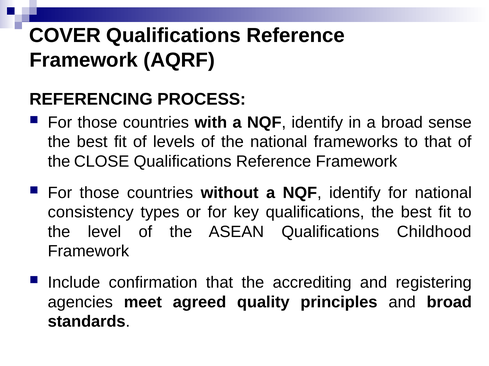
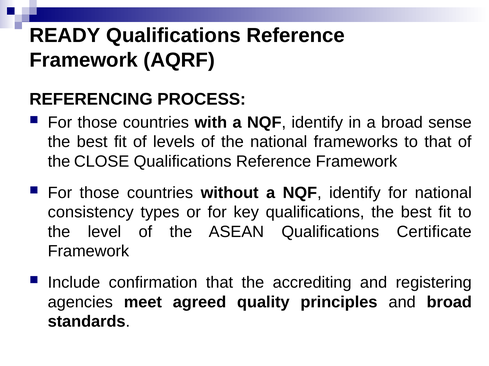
COVER: COVER -> READY (65, 36)
Childhood: Childhood -> Certificate (434, 232)
